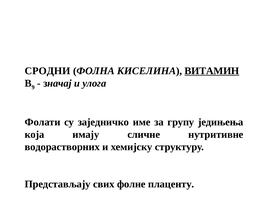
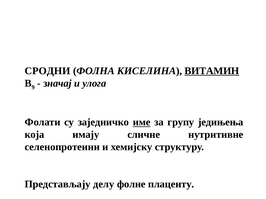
име underline: none -> present (142, 122)
водорастворних: водорастворних -> селенопротеини (62, 147)
свих: свих -> делу (104, 185)
